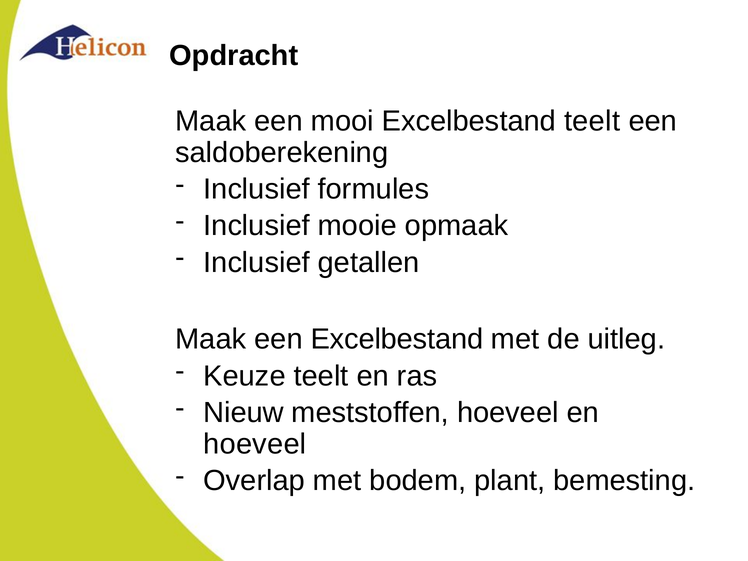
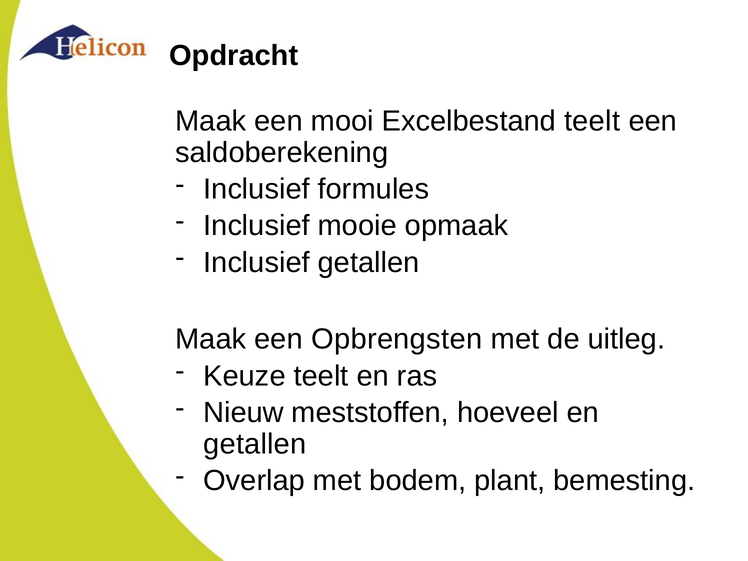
een Excelbestand: Excelbestand -> Opbrengsten (397, 339)
hoeveel: hoeveel -> getallen (255, 444)
